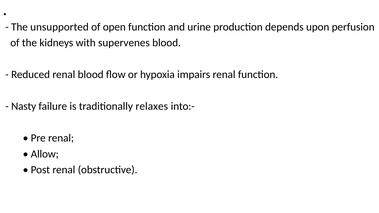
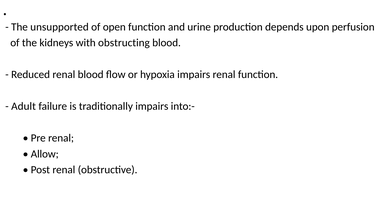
supervenes: supervenes -> obstructing (124, 43)
Nasty: Nasty -> Adult (24, 106)
traditionally relaxes: relaxes -> impairs (152, 106)
